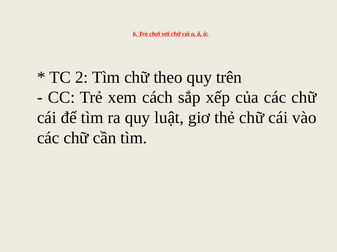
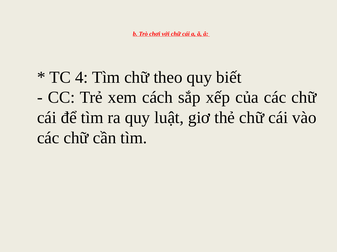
2: 2 -> 4 (82, 78)
trên: trên -> biết (229, 78)
